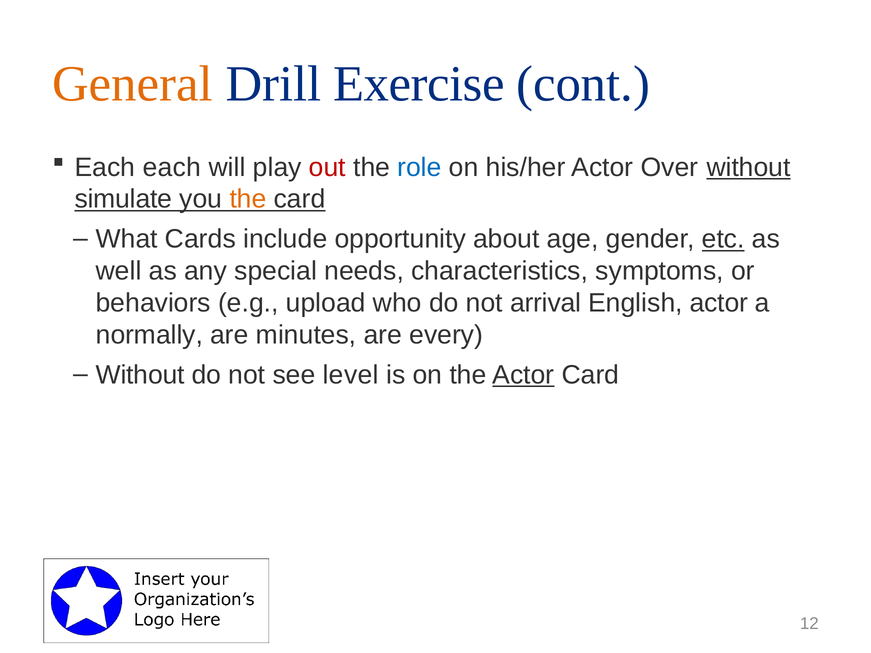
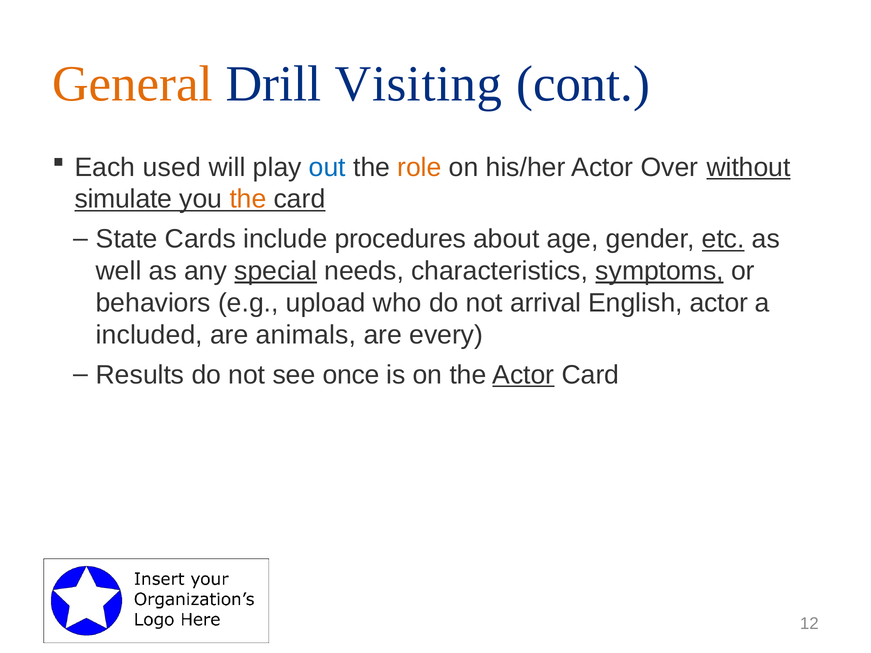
Exercise: Exercise -> Visiting (418, 84)
Each each: each -> used (172, 167)
out colour: red -> blue (327, 167)
role colour: blue -> orange (420, 167)
What: What -> State (127, 239)
opportunity: opportunity -> procedures (400, 239)
special underline: none -> present (276, 271)
symptoms underline: none -> present (660, 271)
normally: normally -> included (149, 335)
minutes: minutes -> animals (306, 335)
Without: Without -> Results (140, 375)
level: level -> once (351, 375)
